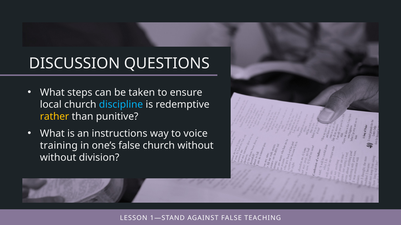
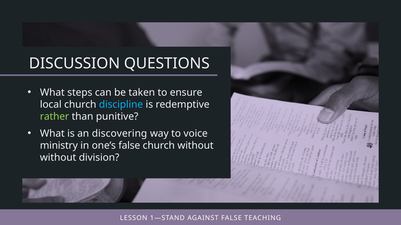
rather colour: yellow -> light green (55, 117)
instructions: instructions -> discovering (120, 134)
training: training -> ministry (59, 146)
